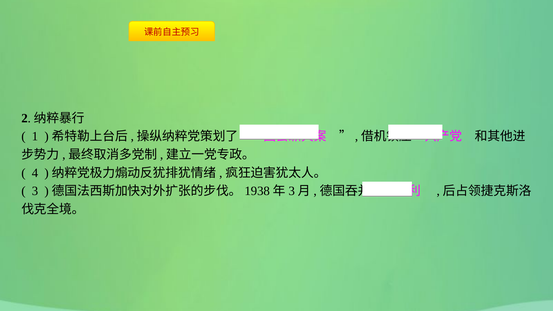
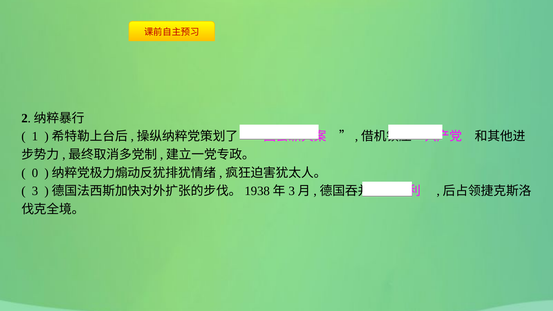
4: 4 -> 0 (35, 173)
